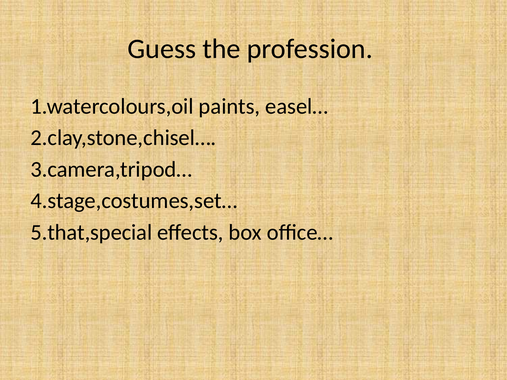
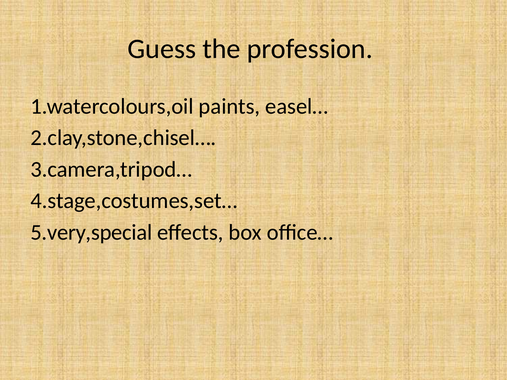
5.that,special: 5.that,special -> 5.very,special (91, 233)
